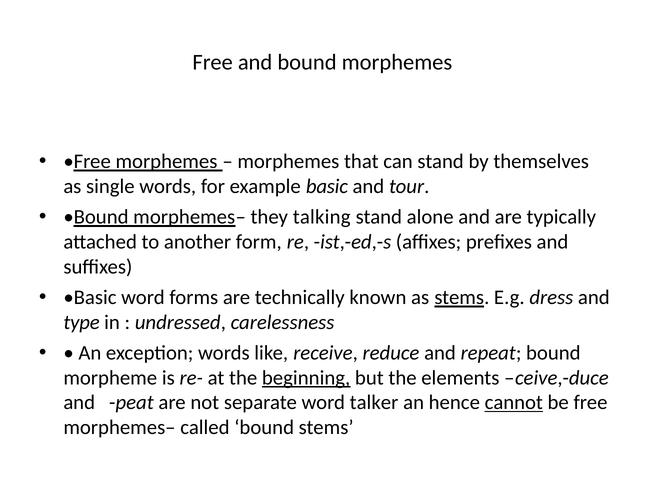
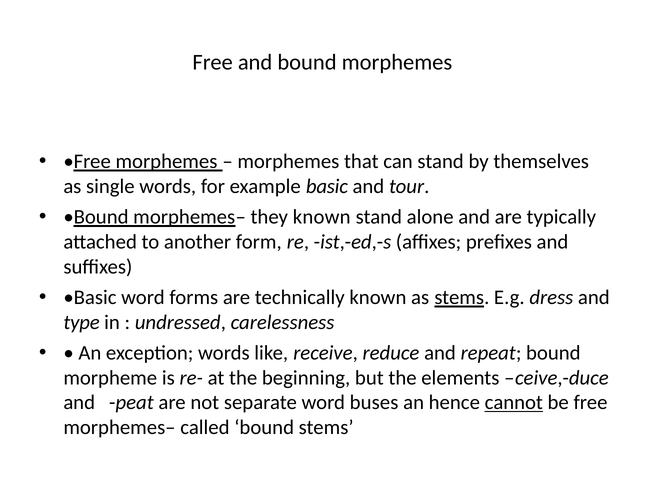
they talking: talking -> known (322, 217)
beginning underline: present -> none (306, 378)
talker: talker -> buses (374, 403)
